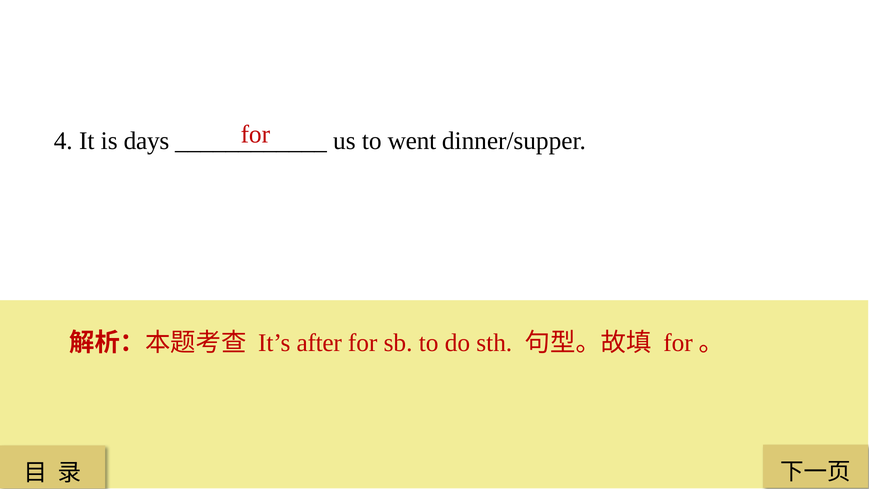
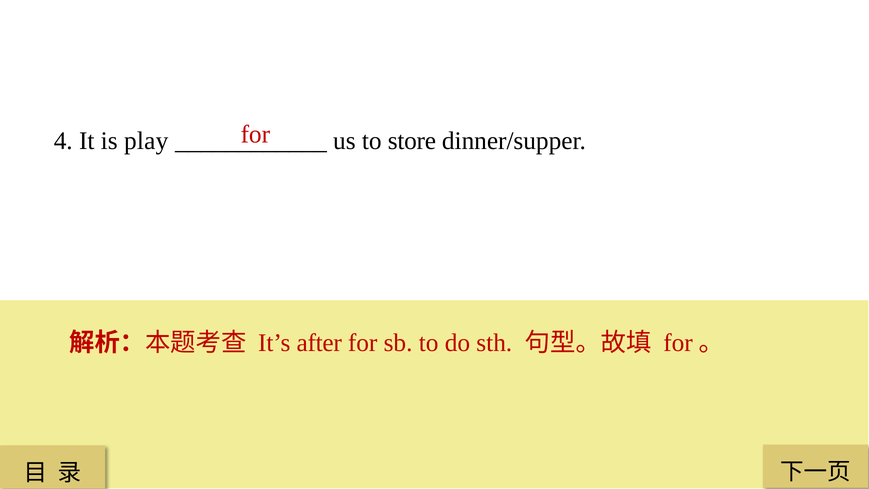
days: days -> play (146, 141)
went: went -> store (412, 141)
